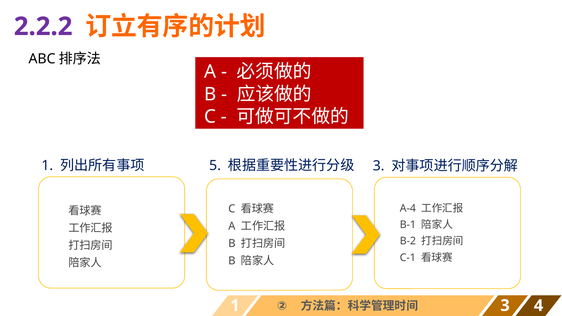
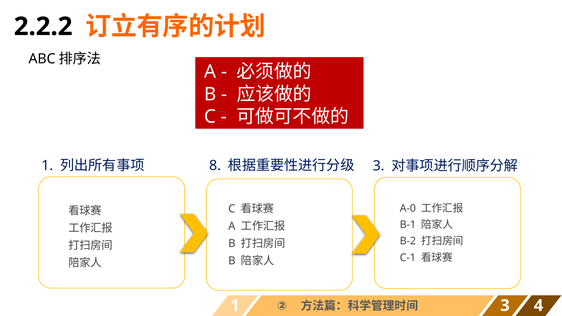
2.2.2 colour: purple -> black (43, 27)
5: 5 -> 8 (215, 166)
A-4: A-4 -> A-0 (408, 208)
